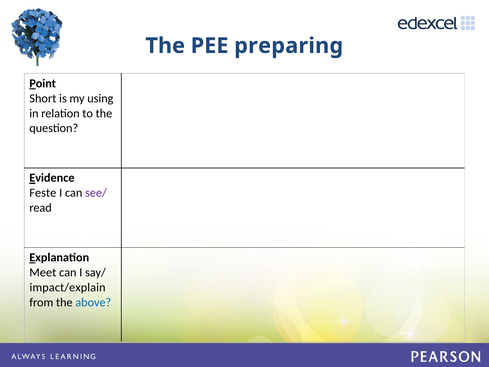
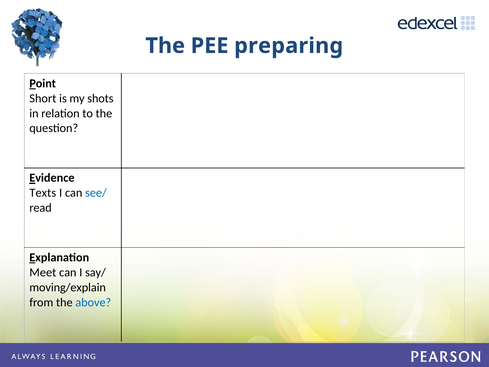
using: using -> shots (100, 98)
Feste: Feste -> Texts (43, 193)
see/ colour: purple -> blue (96, 193)
impact/explain: impact/explain -> moving/explain (68, 287)
